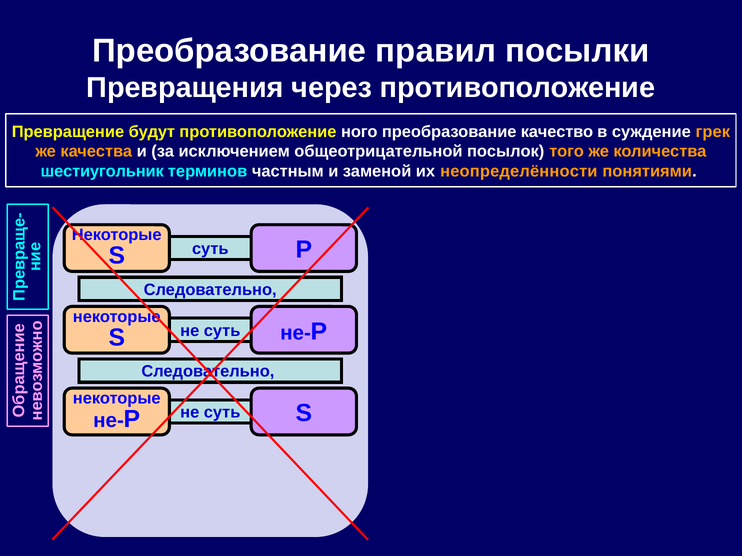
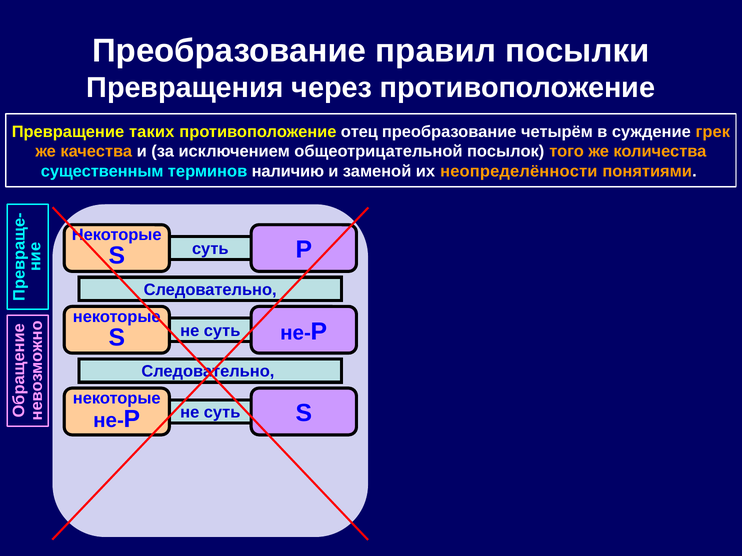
будут: будут -> таких (152, 132)
ного: ного -> отец (359, 132)
качество: качество -> четырём (557, 132)
шестиугольник: шестиугольник -> существенным (102, 171)
частным: частным -> наличию (288, 171)
